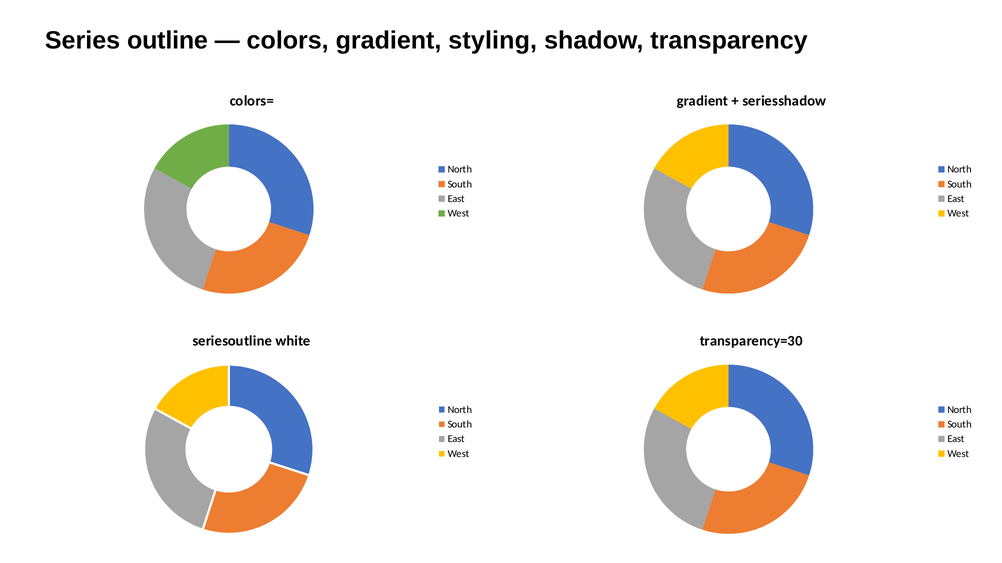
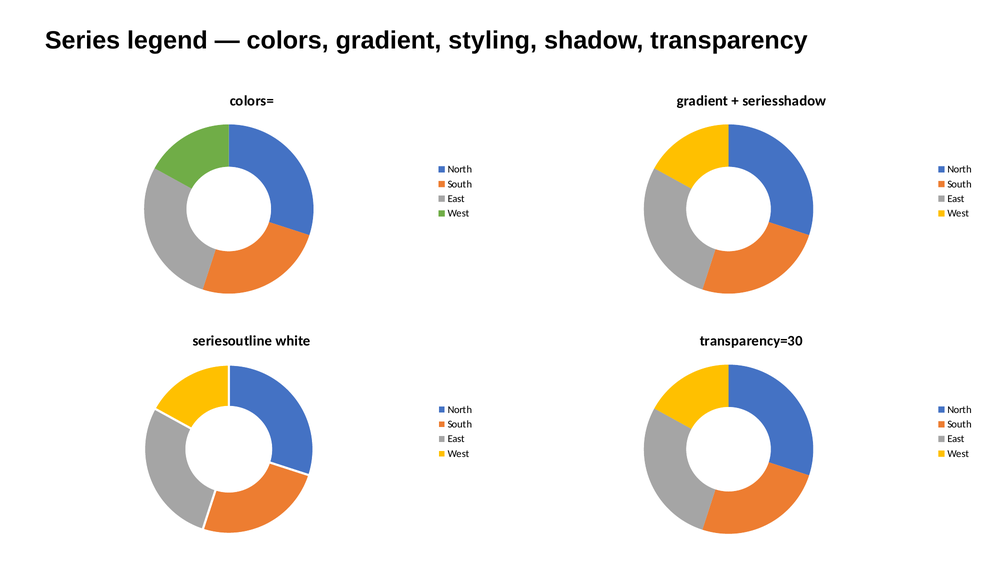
outline: outline -> legend (167, 41)
